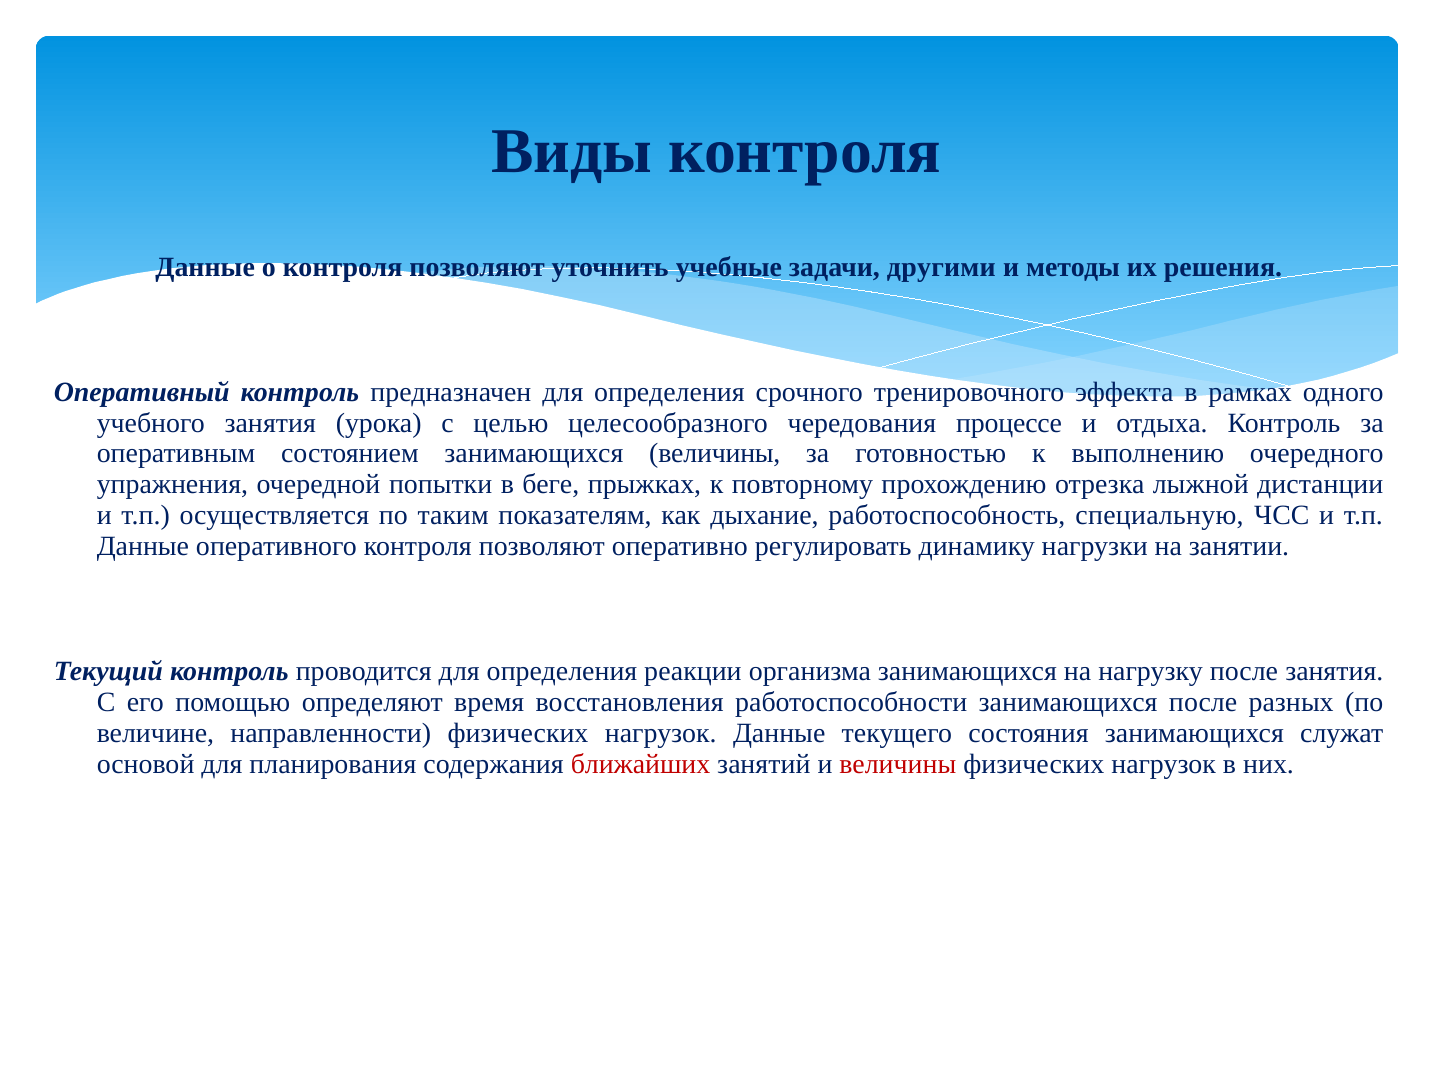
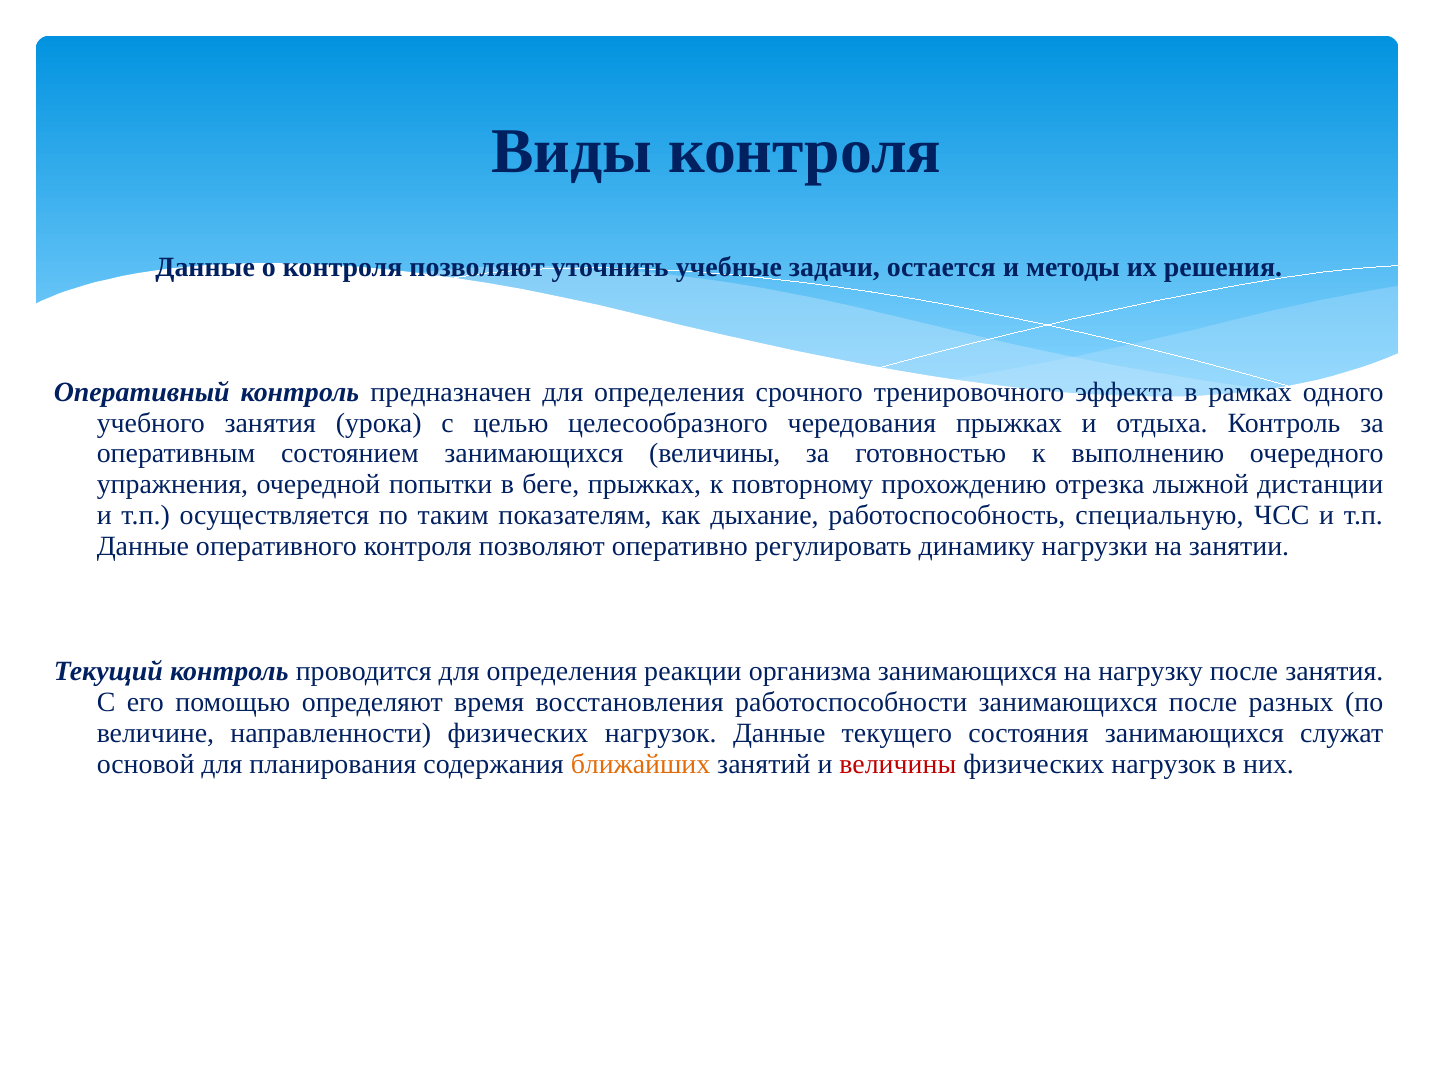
другими: другими -> остается (941, 267)
чередования процессе: процессе -> прыжках (1009, 423)
ближайших colour: red -> orange (641, 764)
